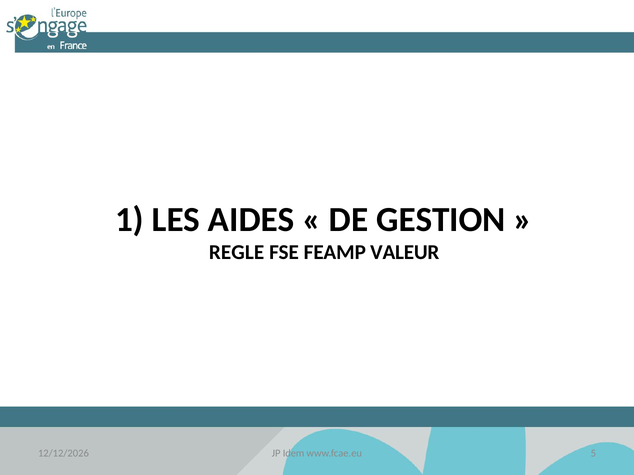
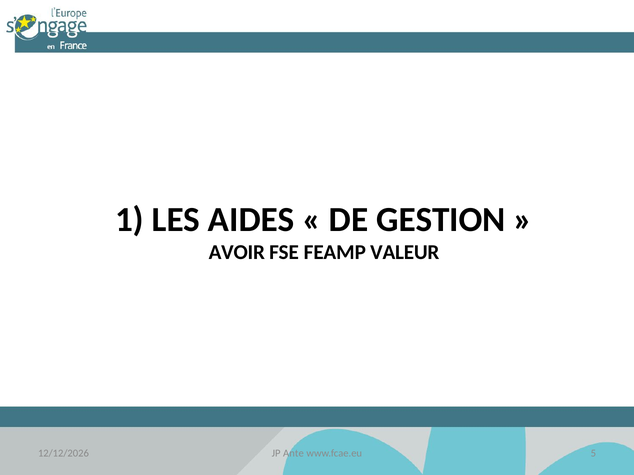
REGLE: REGLE -> AVOIR (237, 253)
Idem: Idem -> Ante (293, 454)
